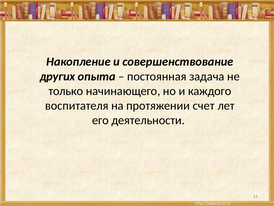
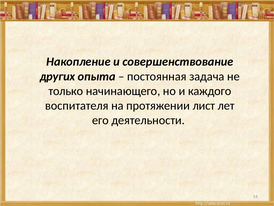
счет: счет -> лист (204, 105)
